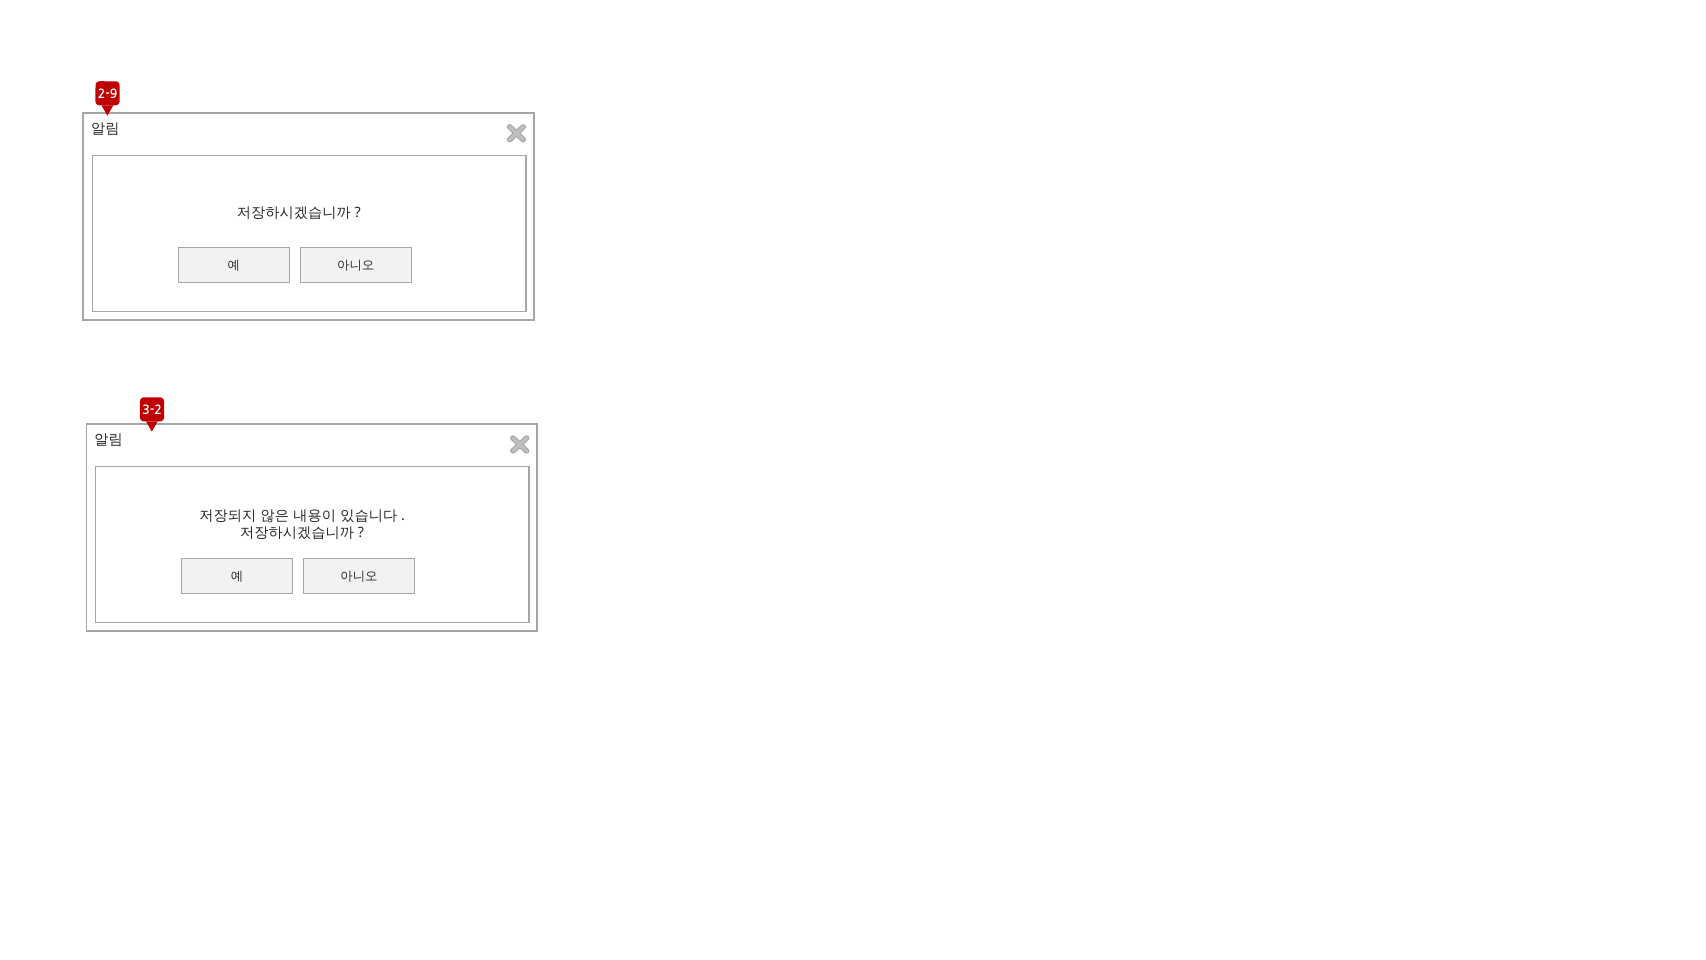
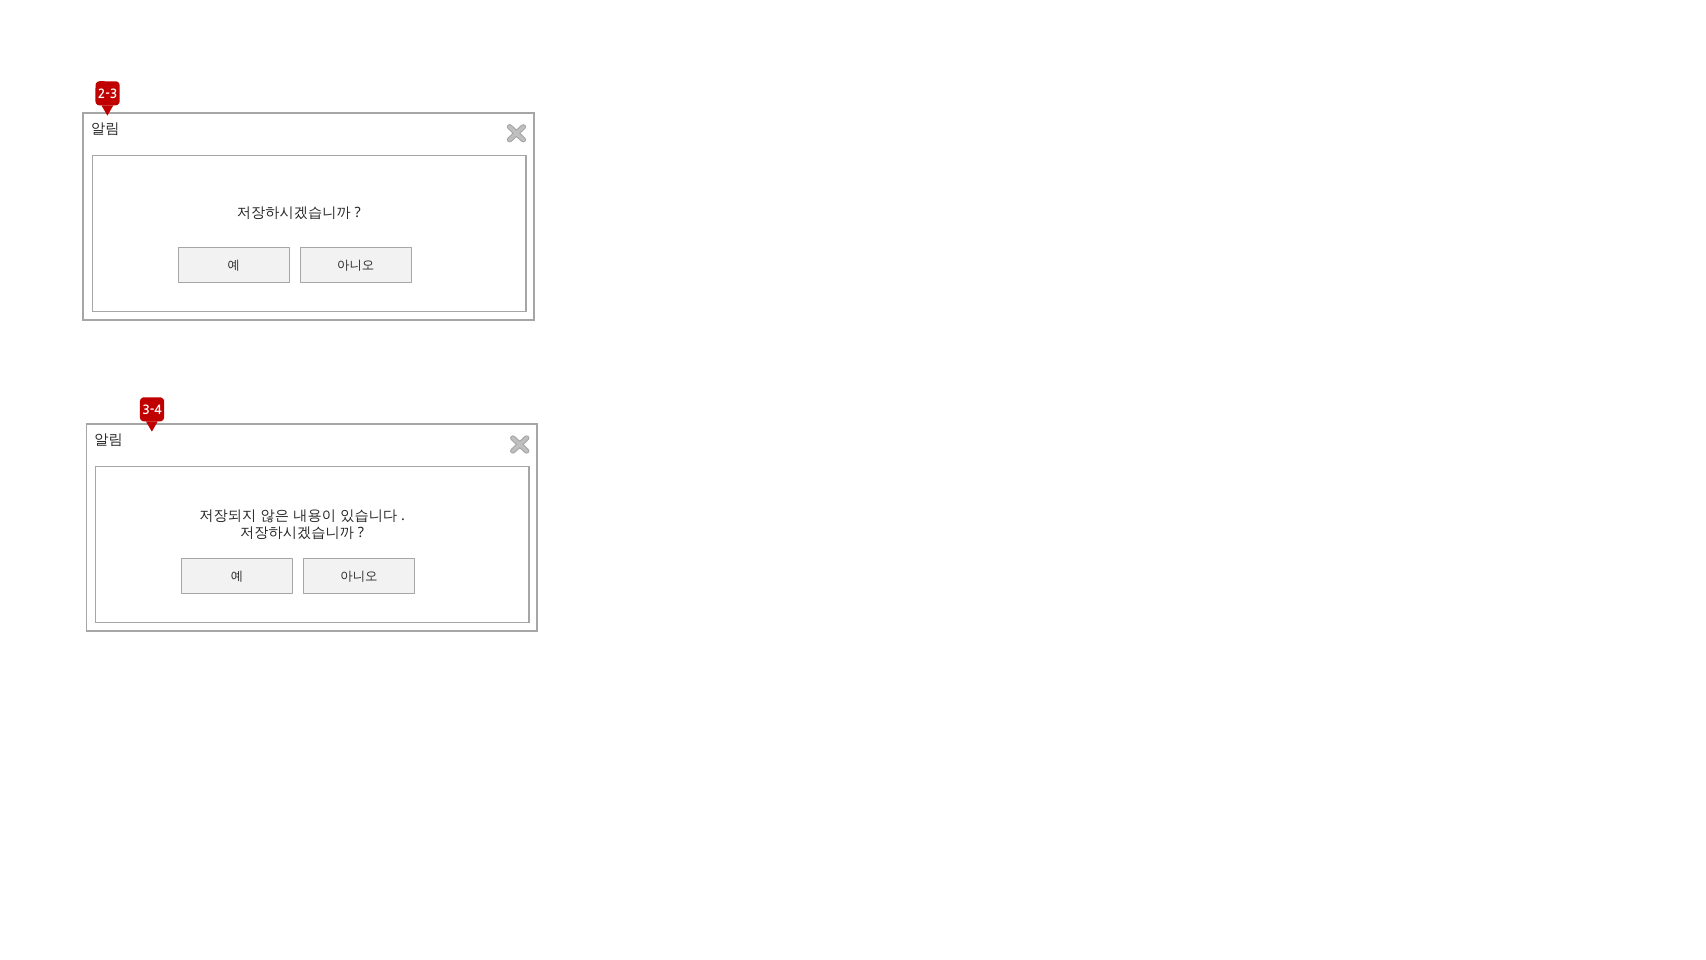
2-9: 2-9 -> 2-3 (108, 94)
3-2: 3-2 -> 3-4 (152, 410)
